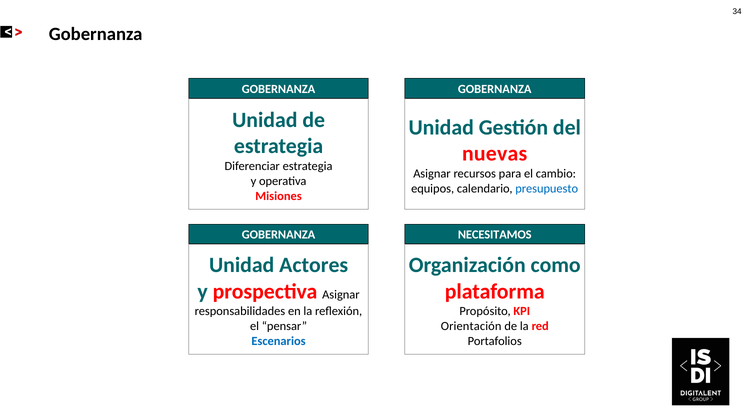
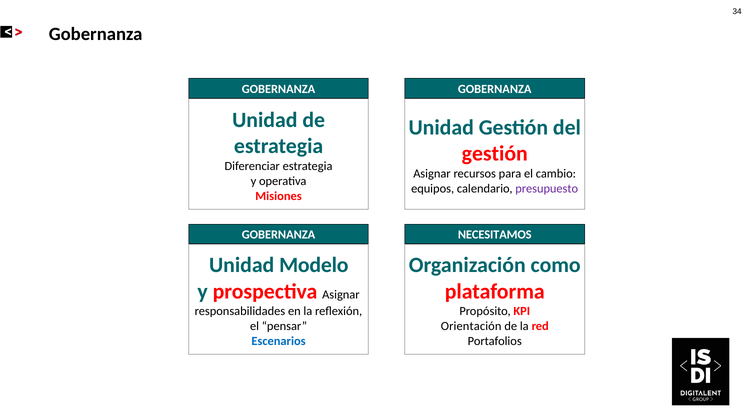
nuevas: nuevas -> gestión (495, 154)
presupuesto colour: blue -> purple (547, 189)
Actores: Actores -> Modelo (314, 265)
